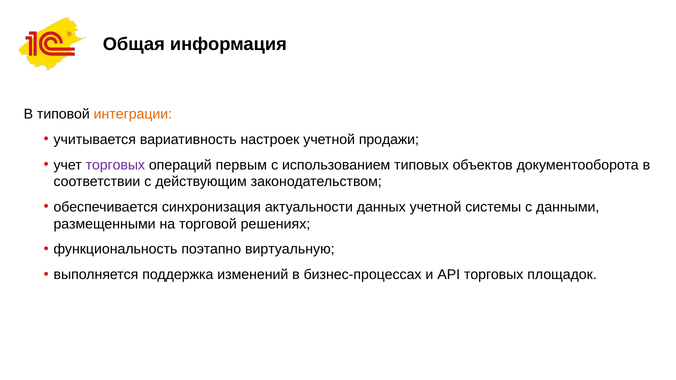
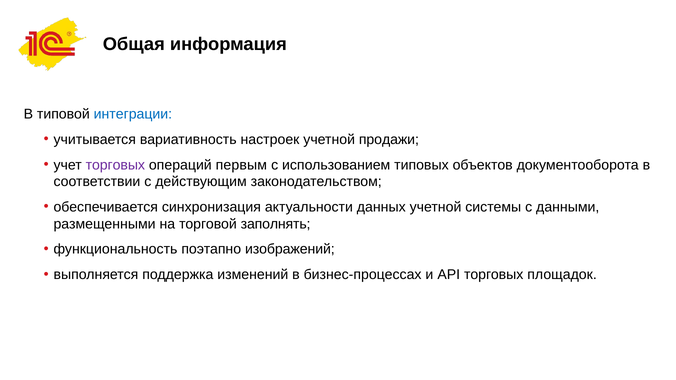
интеграции colour: orange -> blue (133, 114)
решениях: решениях -> заполнять (276, 224)
виртуальную: виртуальную -> изображений (290, 249)
